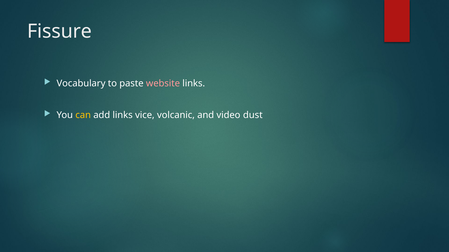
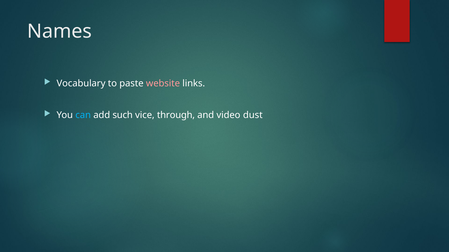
Fissure: Fissure -> Names (59, 32)
can colour: yellow -> light blue (83, 115)
add links: links -> such (123, 115)
volcanic: volcanic -> through (176, 115)
